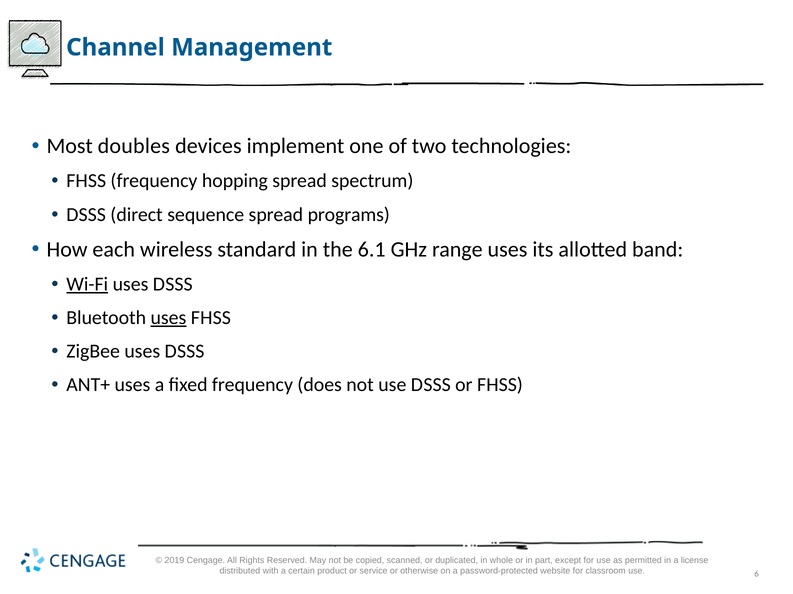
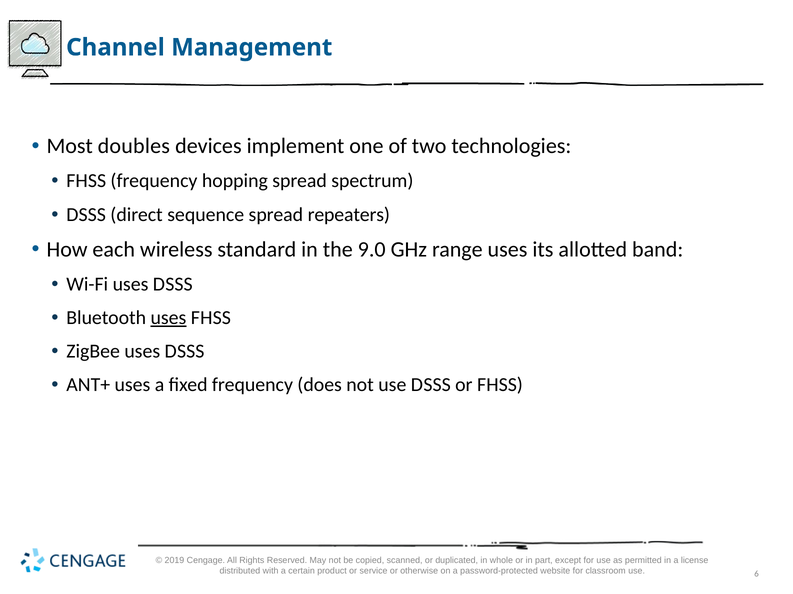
programs: programs -> repeaters (349, 215)
6.1: 6.1 -> 9.0 (372, 250)
Wi-Fi underline: present -> none (87, 285)
